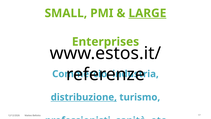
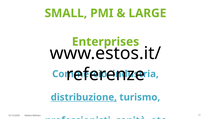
LARGE underline: present -> none (147, 13)
